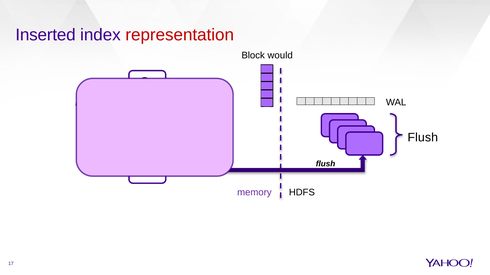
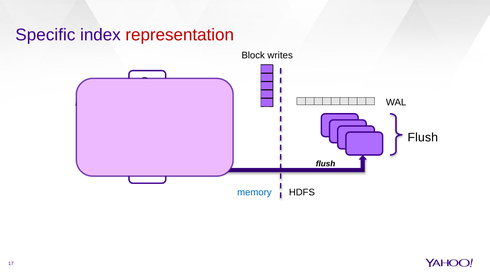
Inserted: Inserted -> Specific (45, 35)
would: would -> writes (280, 55)
memory colour: purple -> blue (254, 193)
